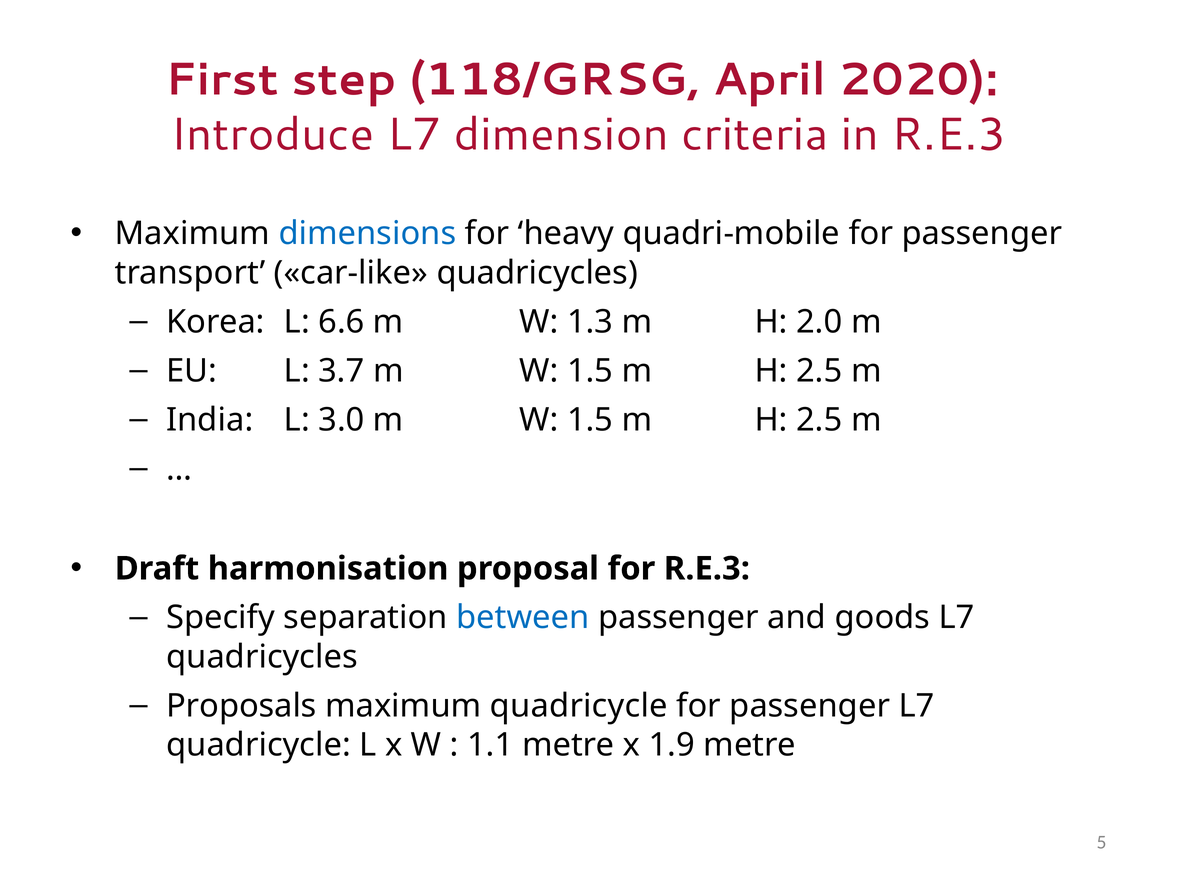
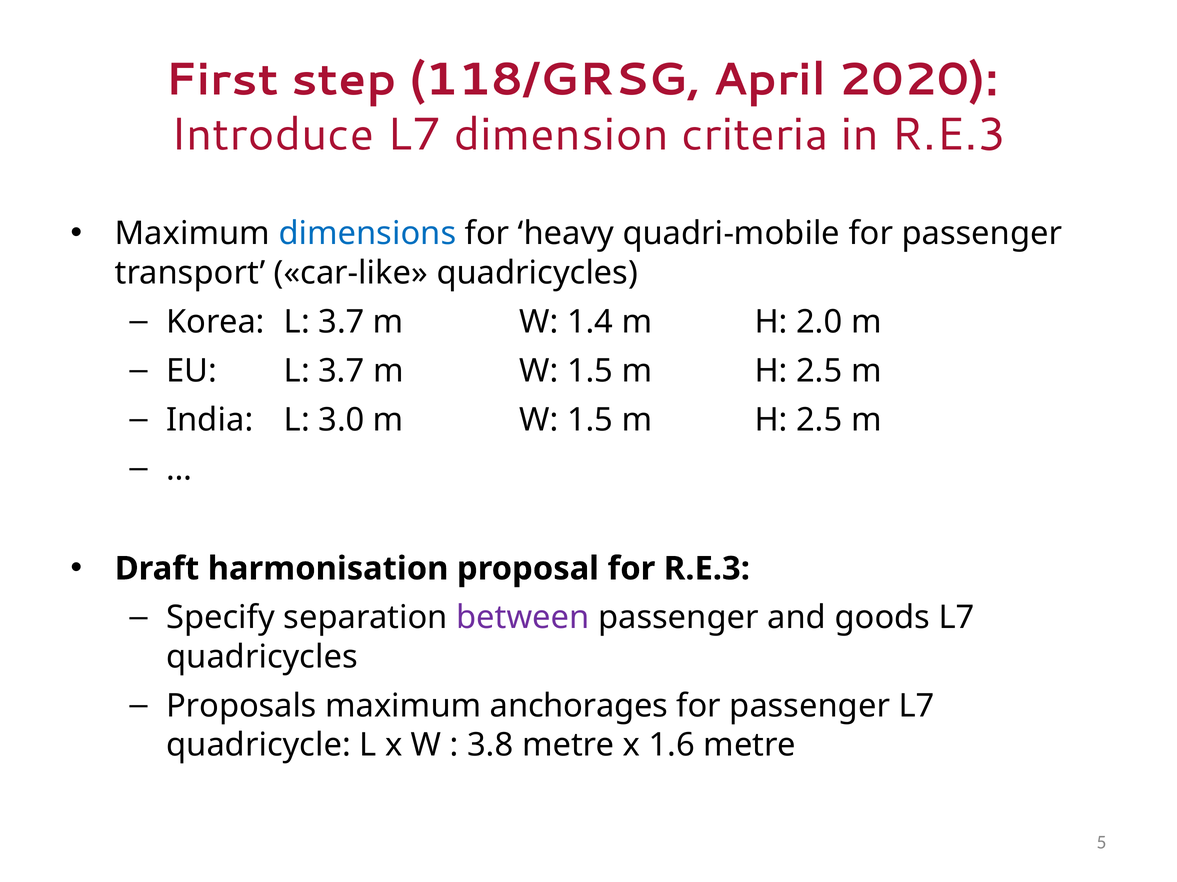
Korea L 6.6: 6.6 -> 3.7 (341, 322)
1.3: 1.3 -> 1.4 (590, 322)
between colour: blue -> purple (523, 618)
maximum quadricycle: quadricycle -> anchorages (579, 706)
1.1: 1.1 -> 3.8 (490, 746)
1.9: 1.9 -> 1.6 (672, 746)
